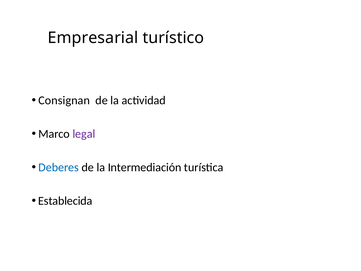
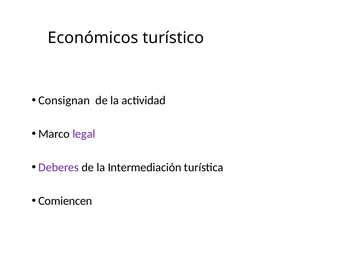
Empresarial: Empresarial -> Económicos (93, 38)
Deberes colour: blue -> purple (59, 167)
Establecida: Establecida -> Comiencen (65, 201)
